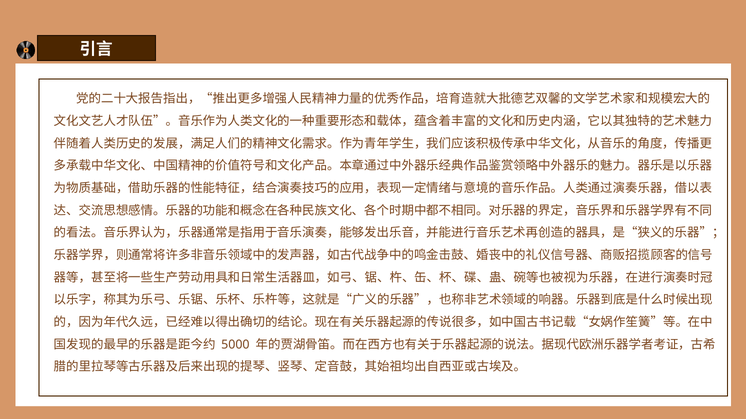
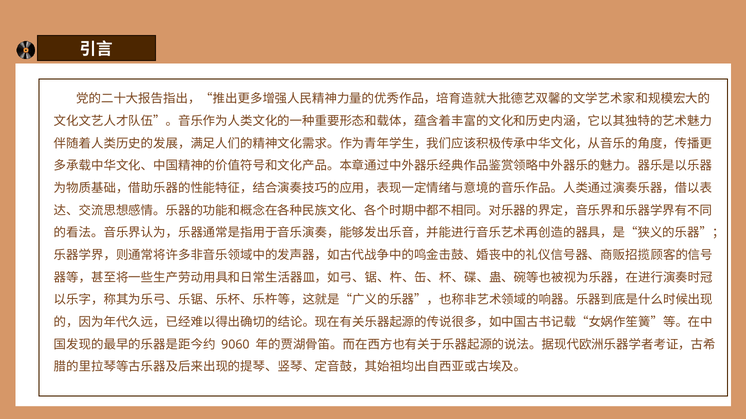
5000: 5000 -> 9060 (235, 345)
